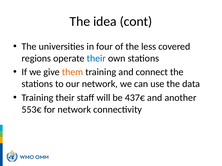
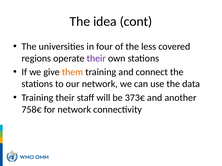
their colour: blue -> purple (96, 58)
437€: 437€ -> 373€ (135, 98)
553€: 553€ -> 758€ (32, 110)
